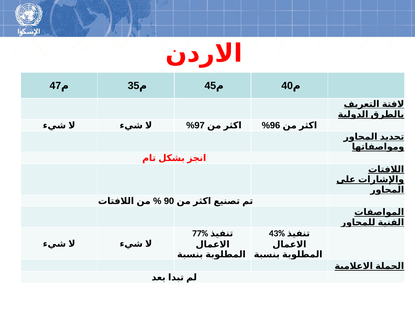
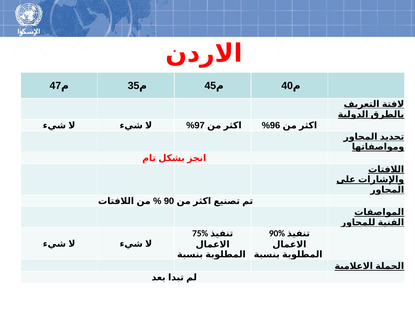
77%: 77% -> 75% (200, 234)
43%: 43% -> 90% (277, 234)
